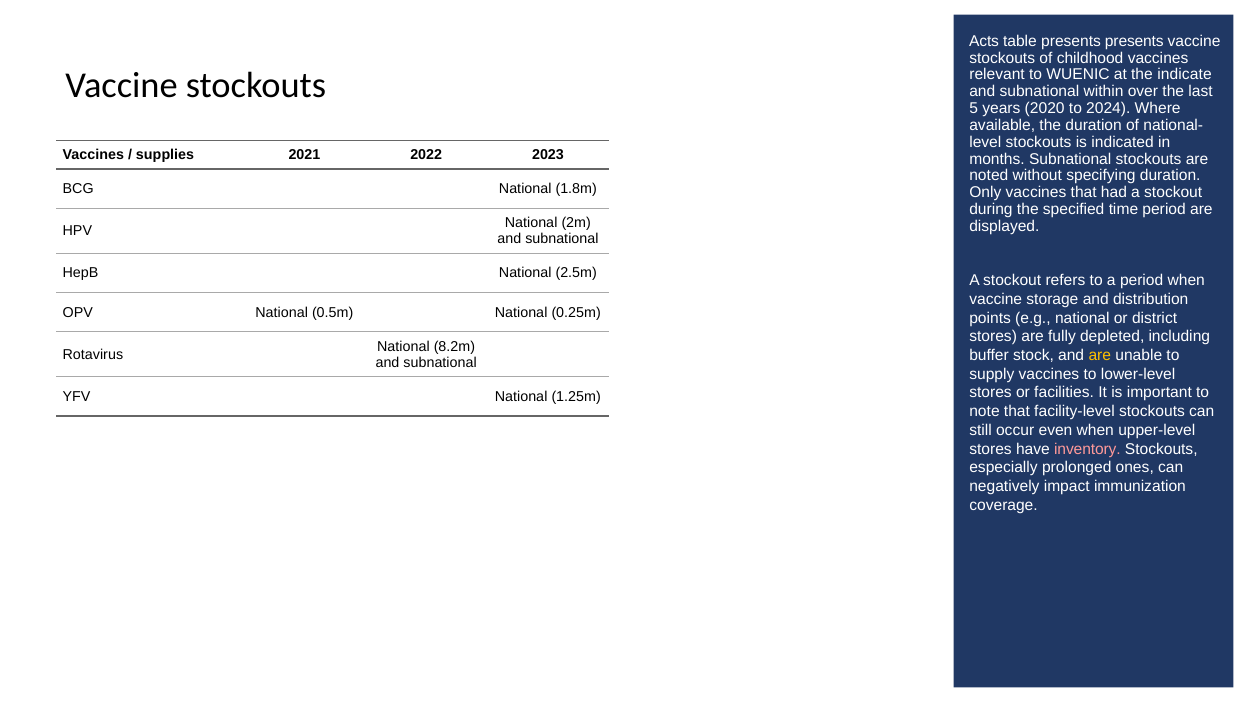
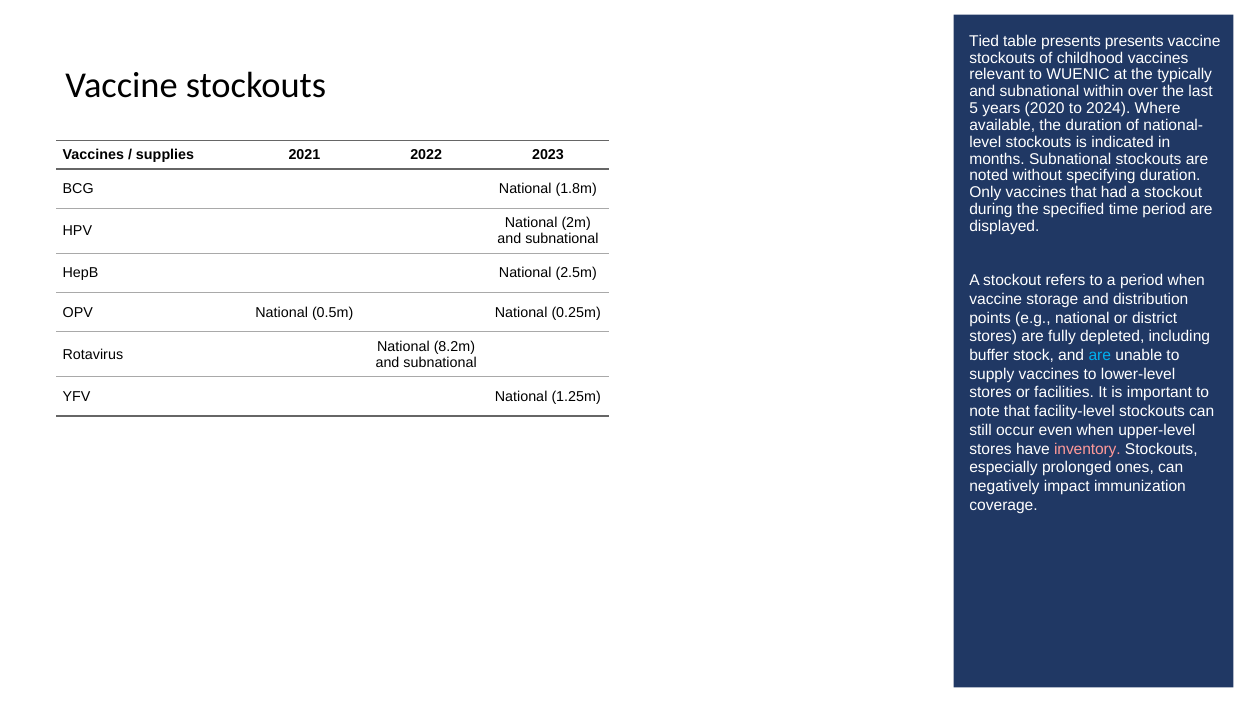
Acts: Acts -> Tied (984, 41)
indicate: indicate -> typically (1185, 75)
are colour: yellow -> light blue (1100, 356)
